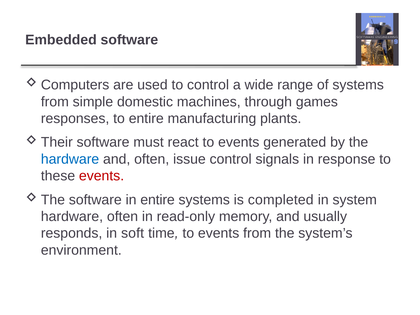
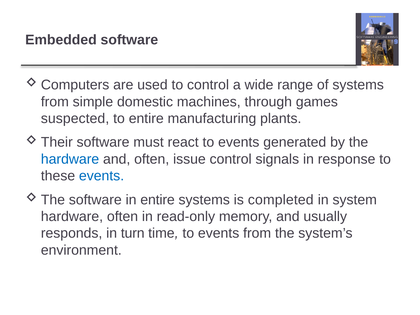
responses: responses -> suspected (75, 119)
events colour: red -> blue (102, 176)
soft: soft -> turn (133, 233)
